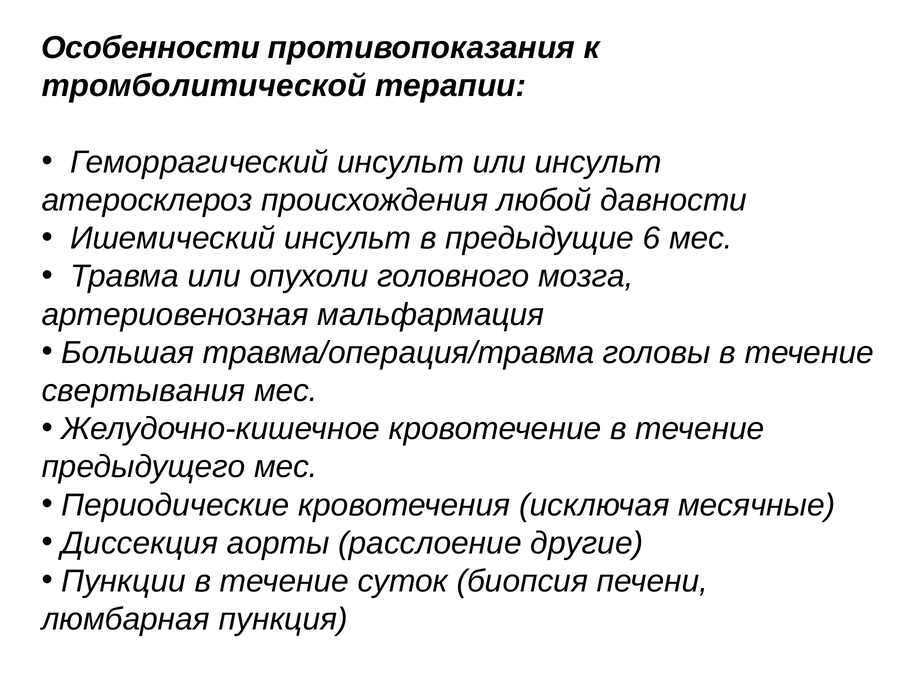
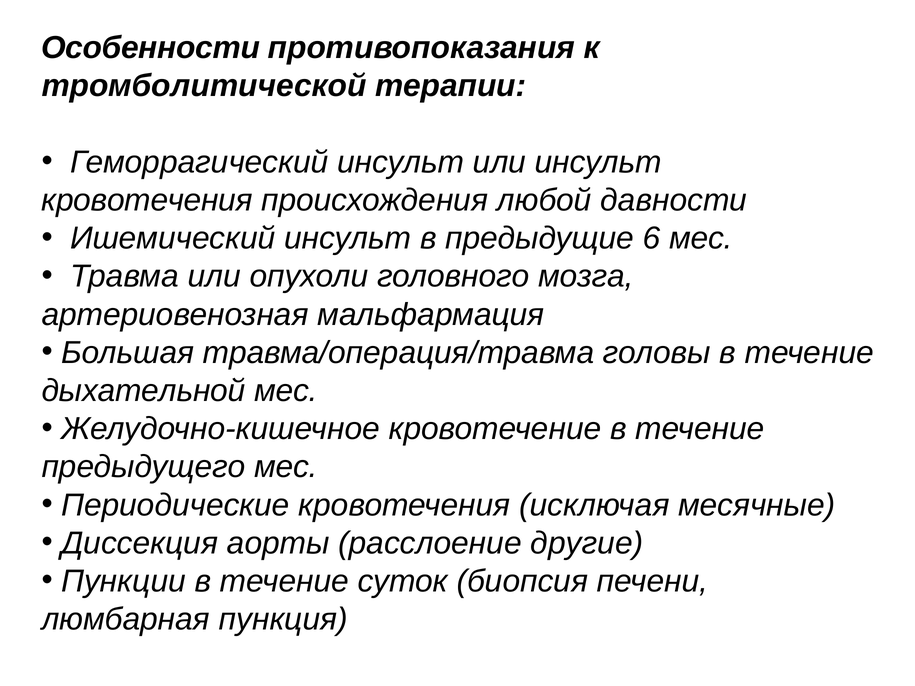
атеросклероз: атеросклероз -> кровотечения (147, 200)
свертывания: свертывания -> дыхательной (144, 391)
